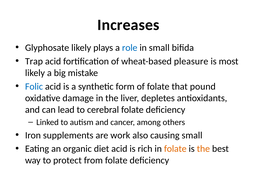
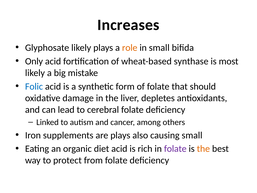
role colour: blue -> orange (130, 48)
Trap: Trap -> Only (34, 61)
pleasure: pleasure -> synthase (191, 61)
pound: pound -> should (203, 86)
are work: work -> plays (120, 135)
folate colour: orange -> purple (175, 149)
